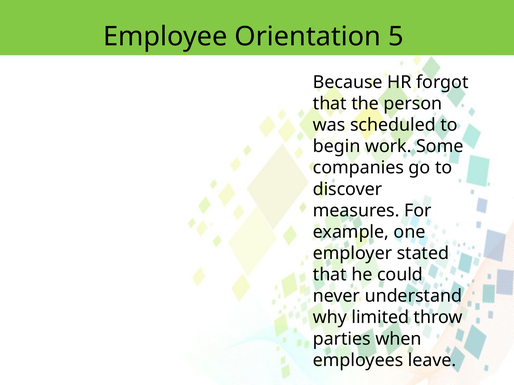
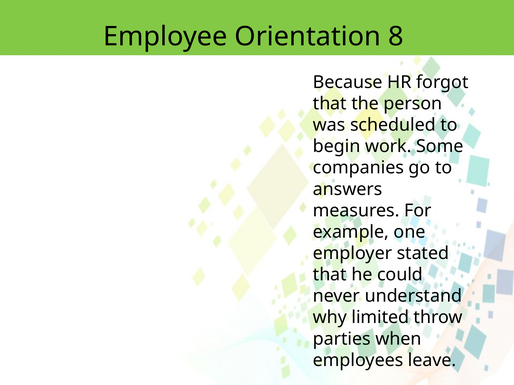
5: 5 -> 8 (396, 37)
discover: discover -> answers (348, 189)
